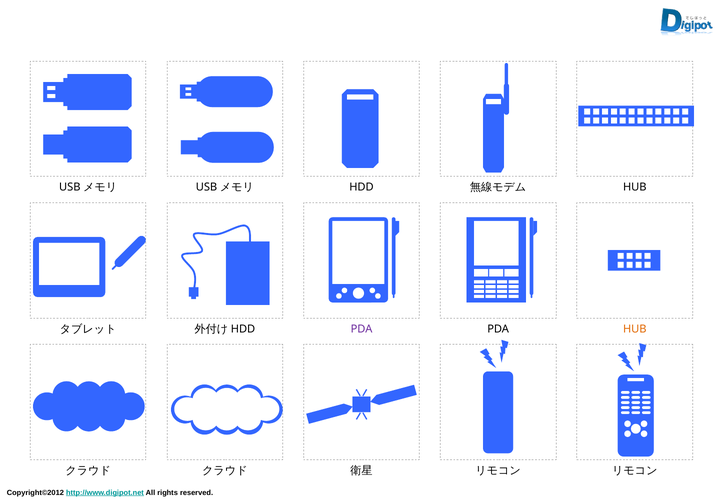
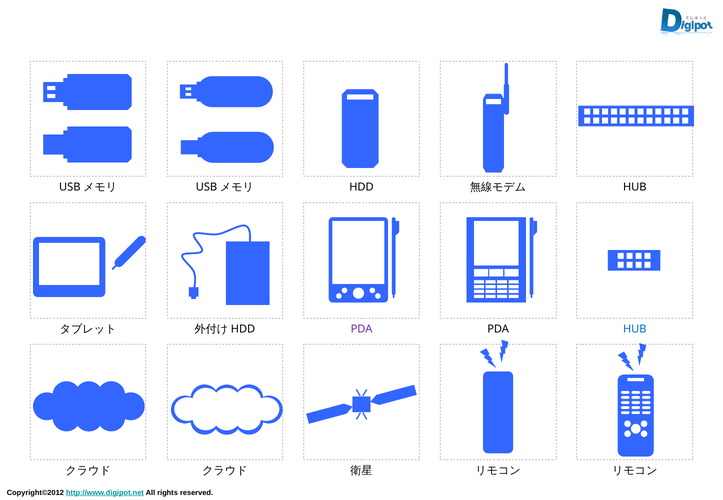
HUB colour: orange -> blue (635, 329)
